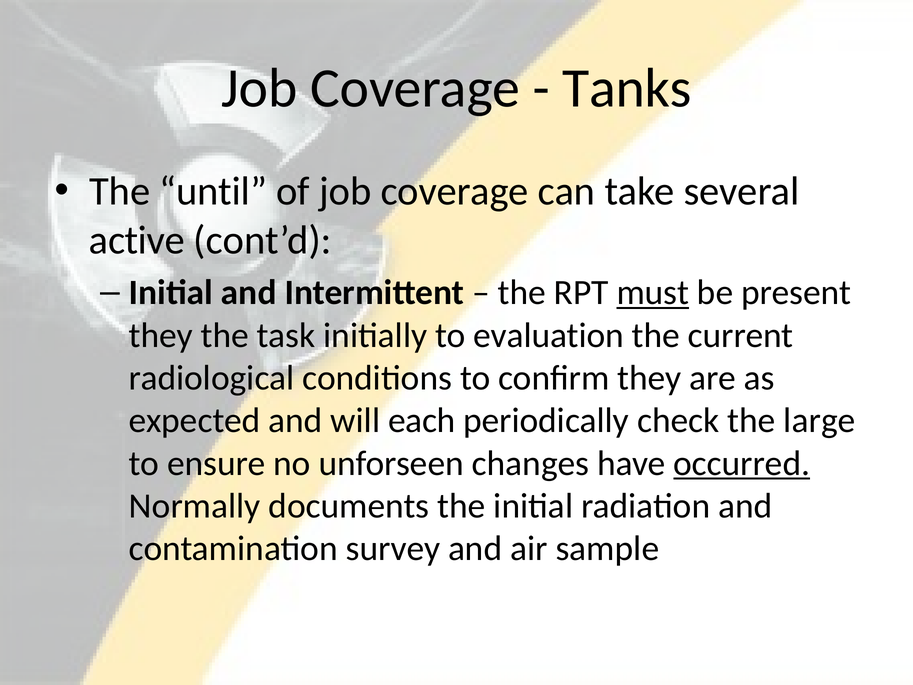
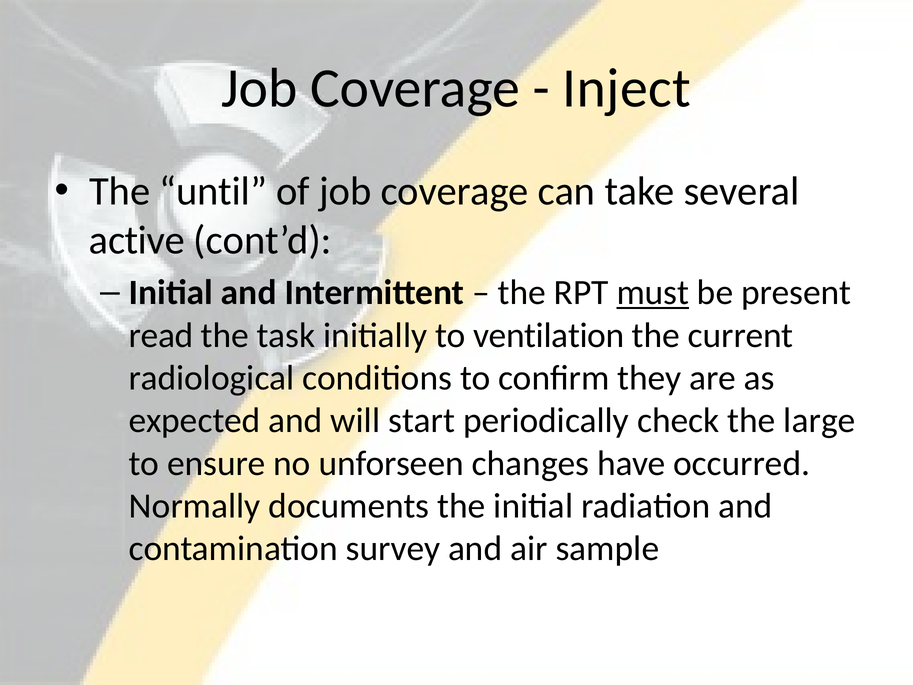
Tanks: Tanks -> Inject (627, 88)
they: they -> read (161, 335)
evaluation: evaluation -> ventilation (549, 335)
each: each -> start (422, 421)
occurred underline: present -> none (742, 463)
